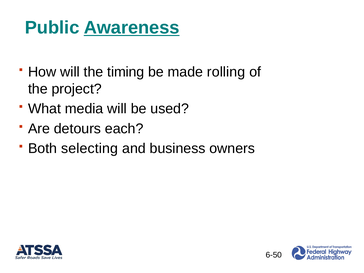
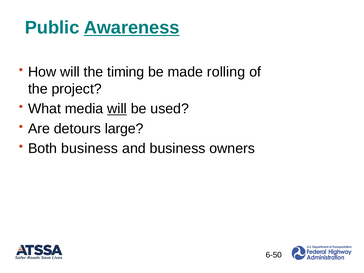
will underline: none -> present (117, 109)
each: each -> large (124, 129)
Both selecting: selecting -> business (90, 148)
